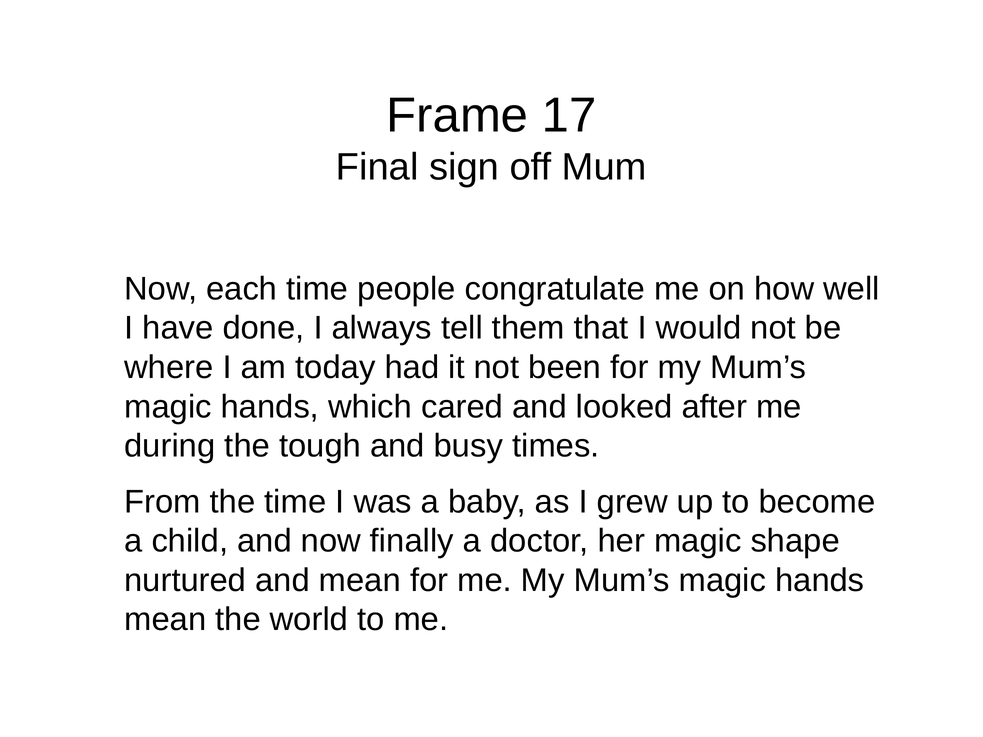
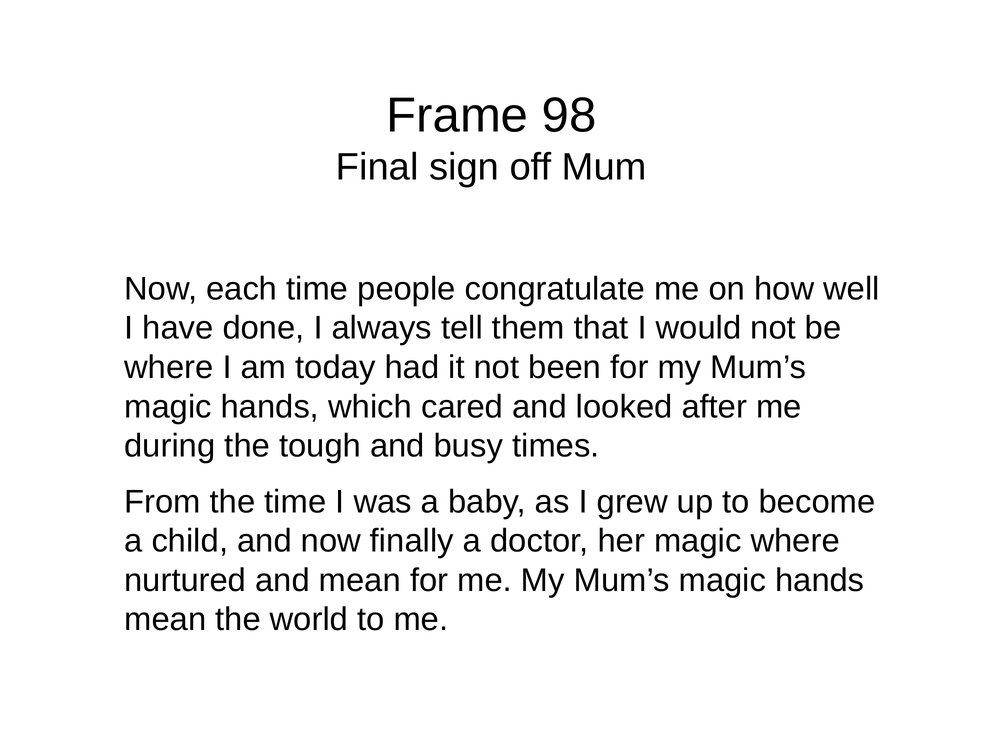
17: 17 -> 98 (569, 116)
magic shape: shape -> where (795, 541)
